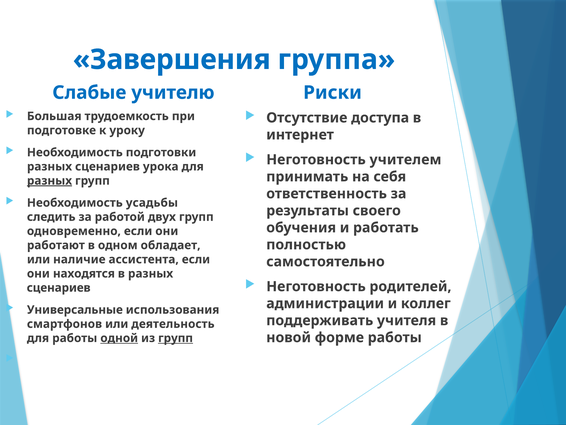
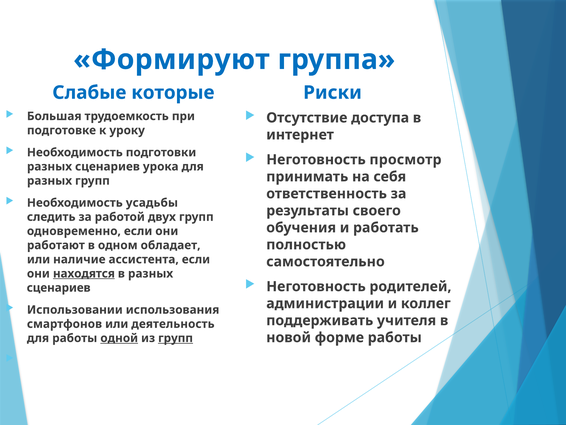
Завершения: Завершения -> Формируют (171, 60)
учителю: учителю -> которые (173, 92)
учителем: учителем -> просмотр (405, 159)
разных underline: present -> none (49, 181)
находятся underline: none -> present (84, 273)
Универсальные: Универсальные -> Использовании (75, 309)
